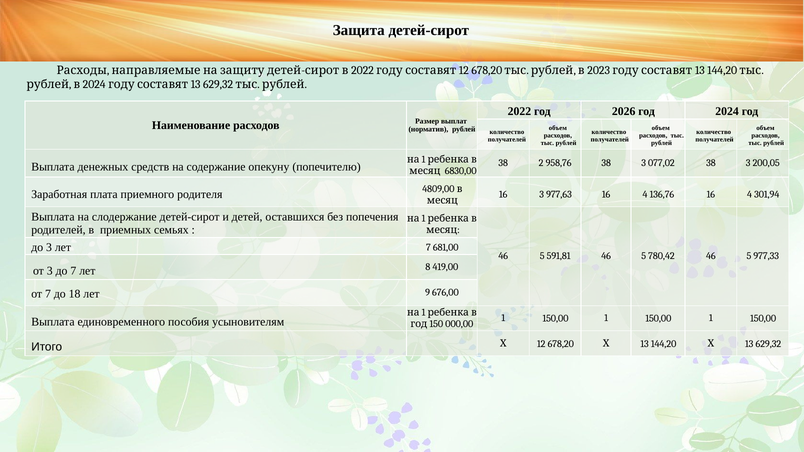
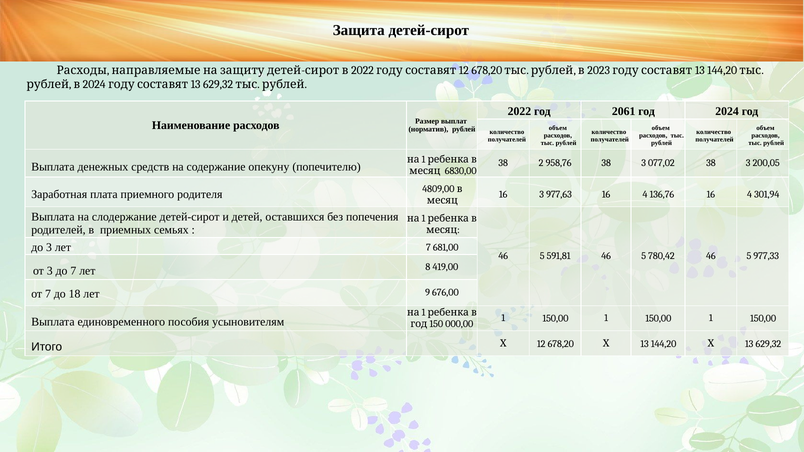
2026: 2026 -> 2061 (624, 112)
